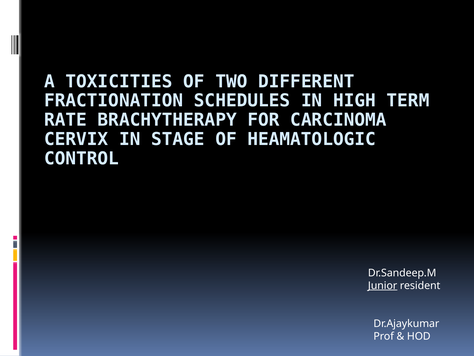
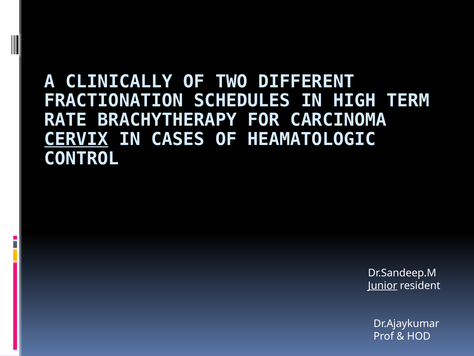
TOXICITIES: TOXICITIES -> CLINICALLY (119, 81)
CERVIX underline: none -> present (76, 139)
STAGE: STAGE -> CASES (178, 139)
